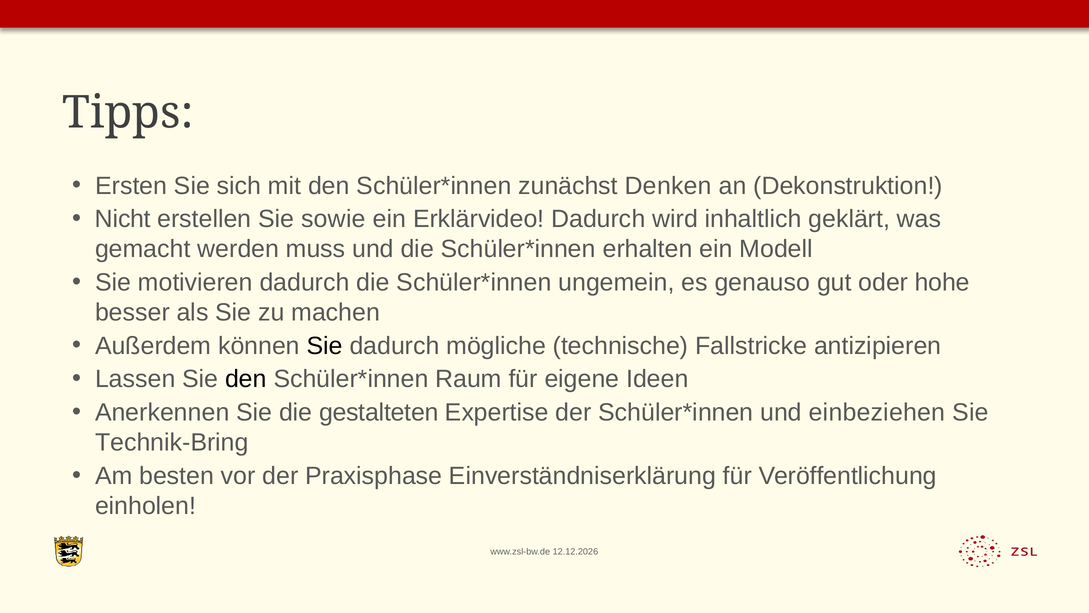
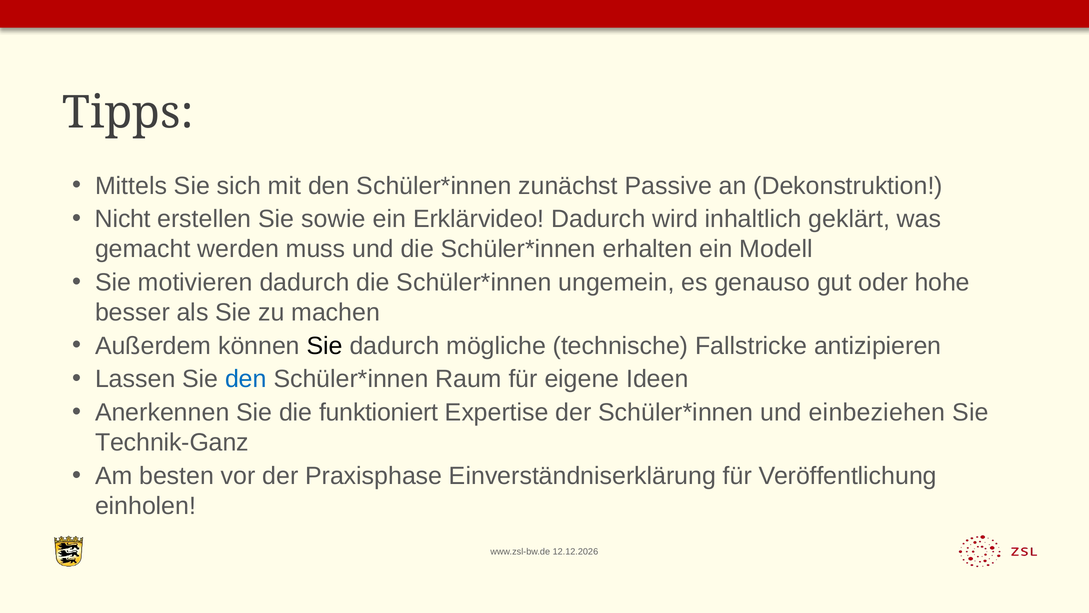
Ersten: Ersten -> Mittels (131, 186)
Denken: Denken -> Passive (668, 186)
den colour: black -> blue (246, 379)
gestalteten: gestalteten -> funktioniert (379, 412)
Technik-Bring: Technik-Bring -> Technik-Ganz (172, 442)
